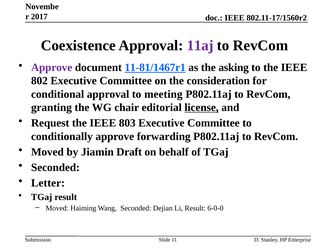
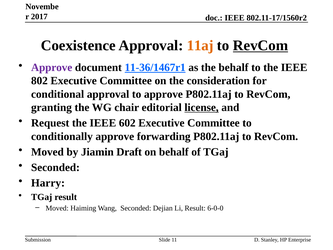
11aj colour: purple -> orange (200, 45)
RevCom underline: none -> present (261, 45)
11-81/1467r1: 11-81/1467r1 -> 11-36/1467r1 (155, 67)
the asking: asking -> behalf (234, 67)
to meeting: meeting -> approve (163, 94)
803: 803 -> 602 (127, 123)
Letter: Letter -> Harry (48, 183)
